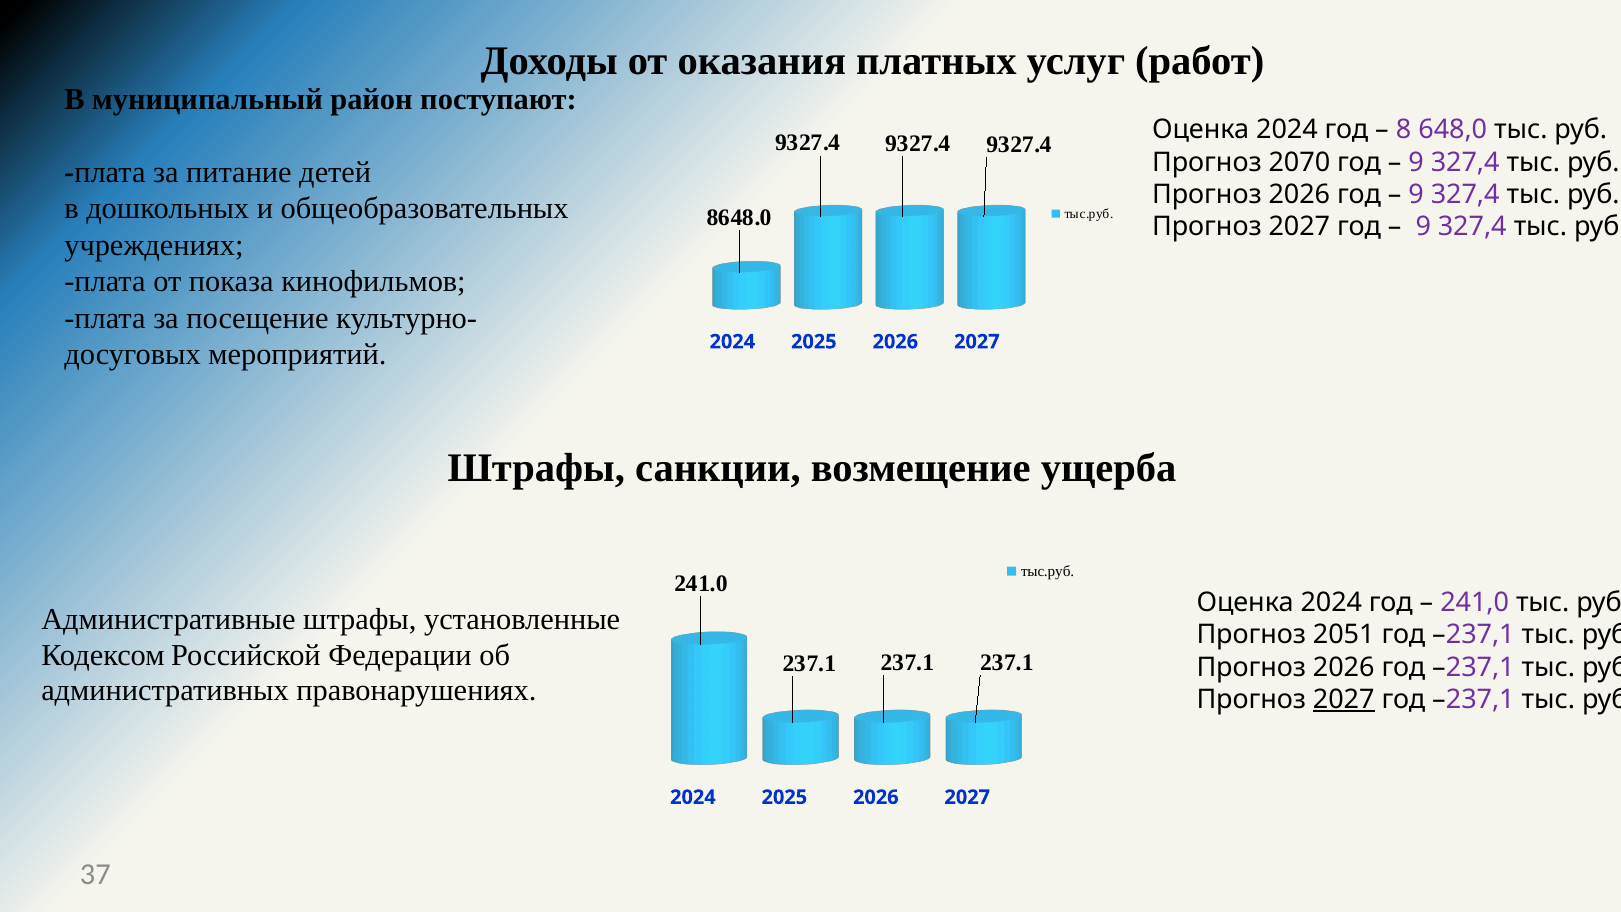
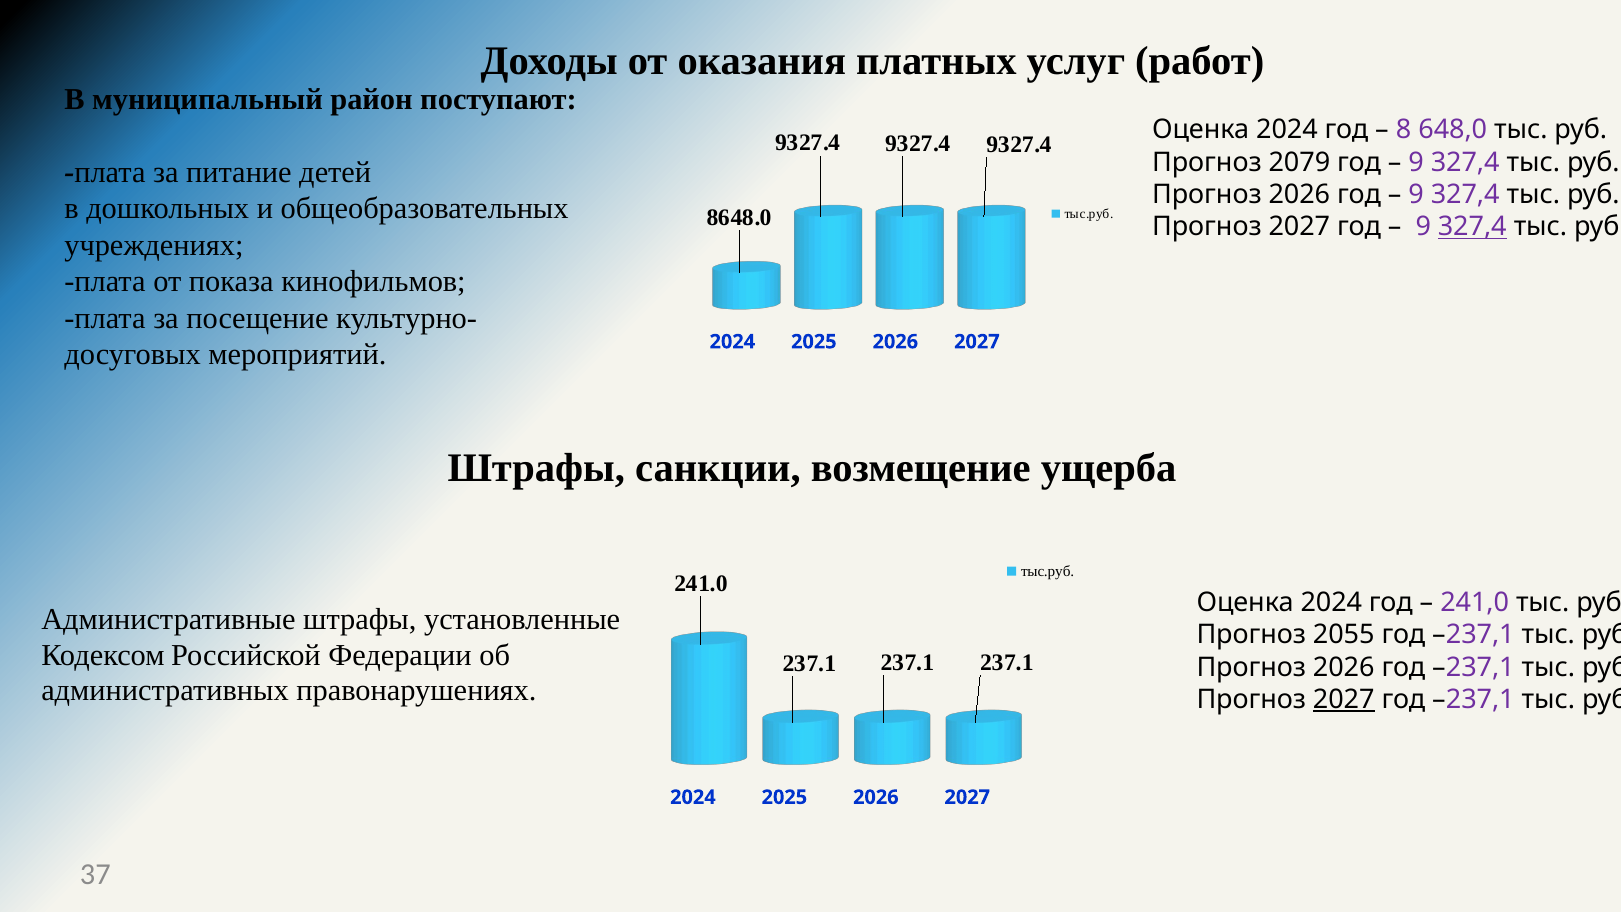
2070: 2070 -> 2079 (1299, 162)
327,4 underline: none -> present (1472, 227)
2051: 2051 -> 2055 (1344, 635)
